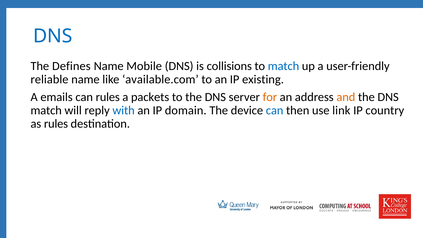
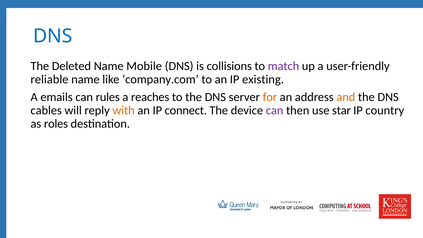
Defines: Defines -> Deleted (71, 66)
match colour: blue -> purple (283, 66)
available.com: available.com -> company.com (160, 79)
packets: packets -> reaches (150, 97)
match: match -> cables (46, 110)
with colour: blue -> orange (124, 110)
domain: domain -> connect (186, 110)
can colour: blue -> purple (275, 110)
link: link -> star (341, 110)
as rules: rules -> roles (56, 124)
